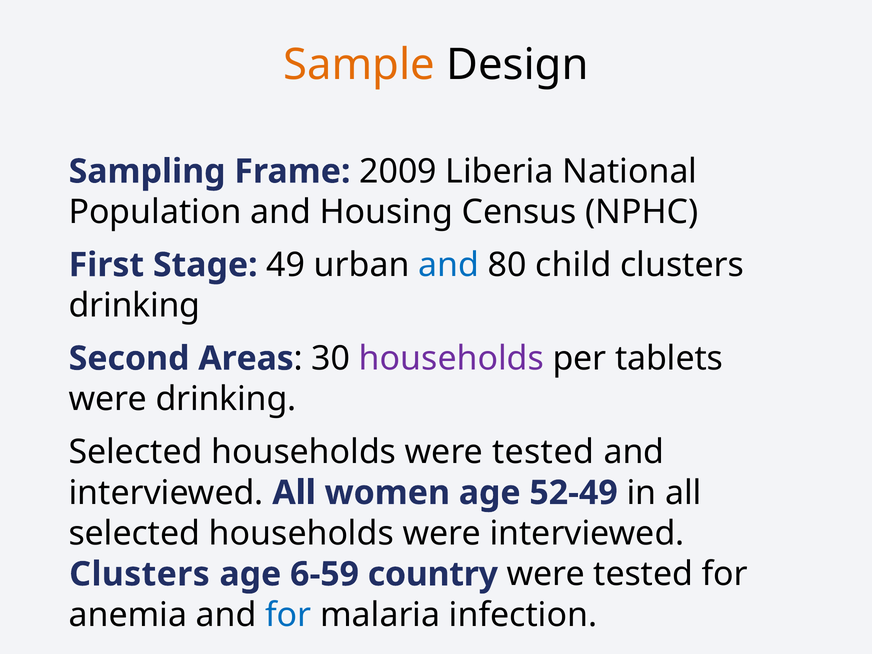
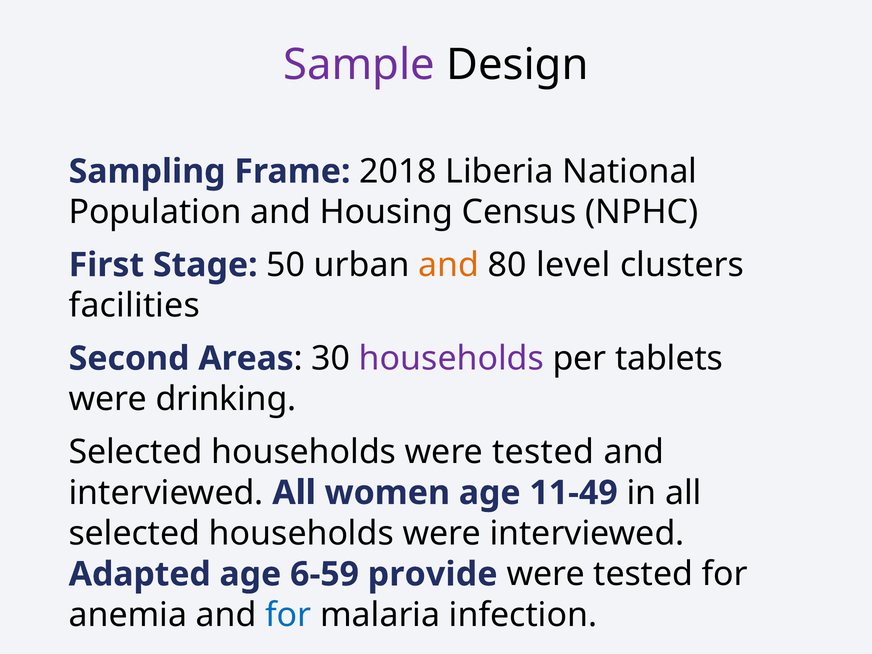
Sample colour: orange -> purple (359, 65)
2009: 2009 -> 2018 (398, 171)
49: 49 -> 50 (286, 265)
and colour: blue -> orange (449, 265)
child: child -> level (573, 265)
drinking: drinking -> facilities (134, 306)
52-49: 52-49 -> 11-49 (574, 493)
Clusters: Clusters -> Adapted (140, 574)
country: country -> provide (433, 574)
